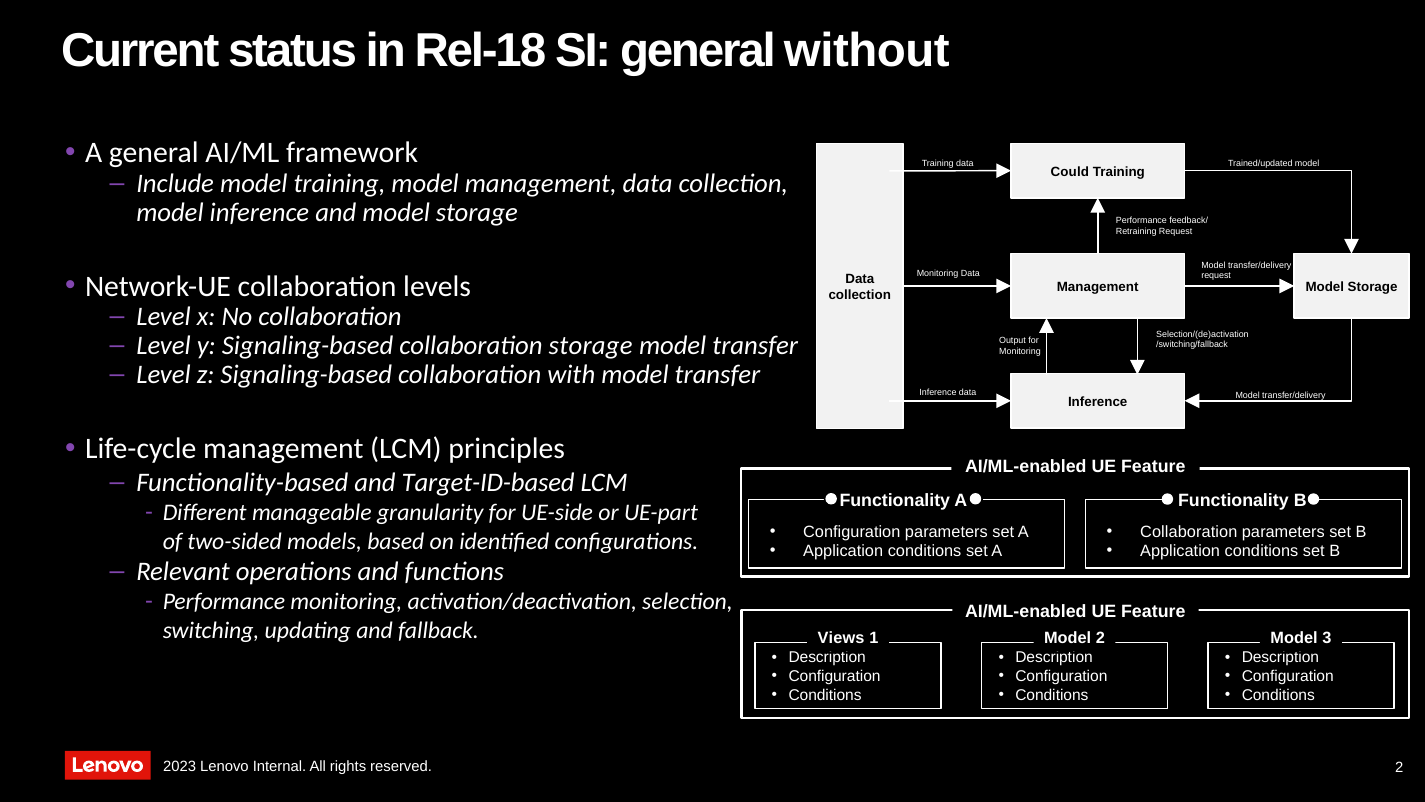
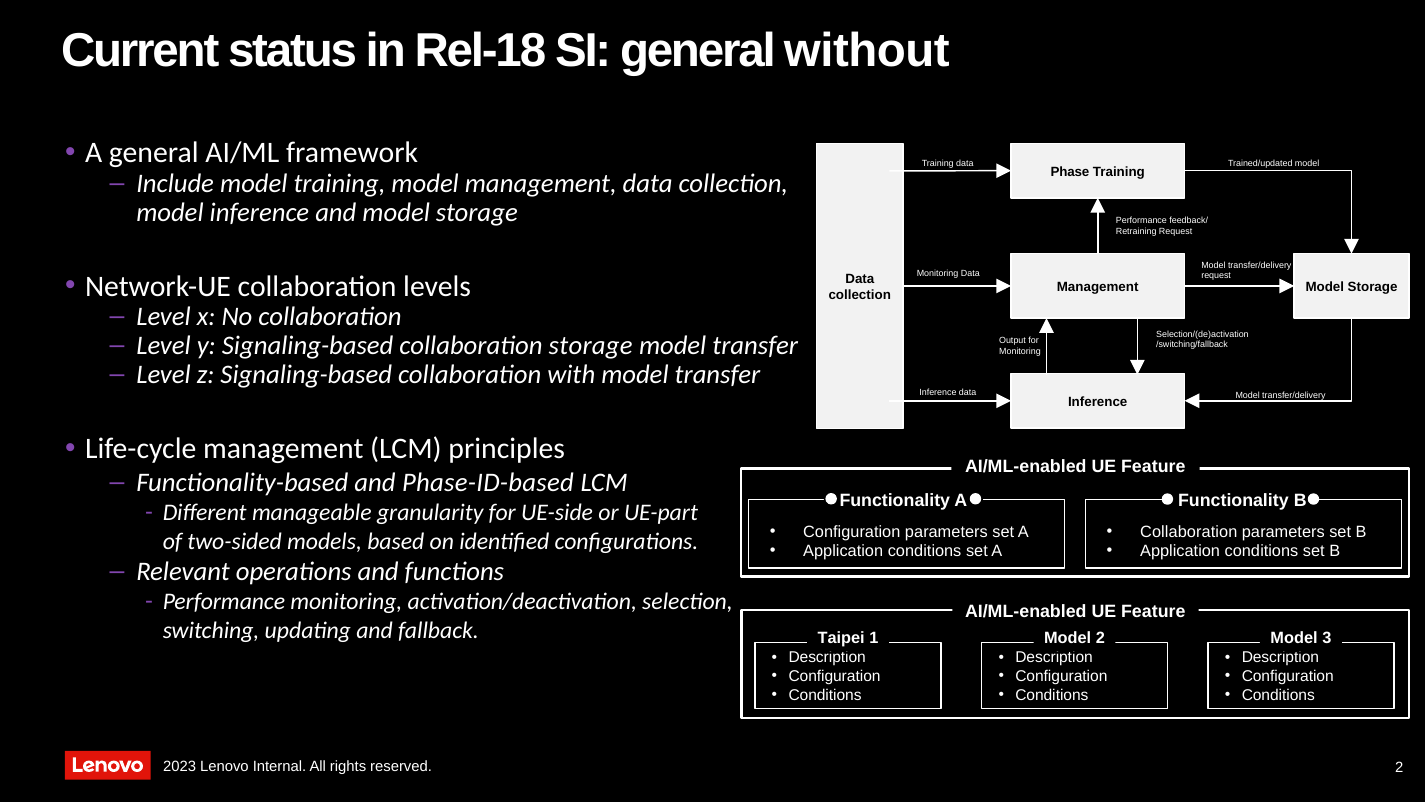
Could: Could -> Phase (1070, 172)
Target-ID-based: Target-ID-based -> Phase-ID-based (488, 483)
Views: Views -> Taipei (841, 638)
